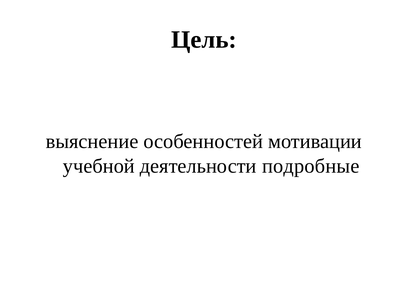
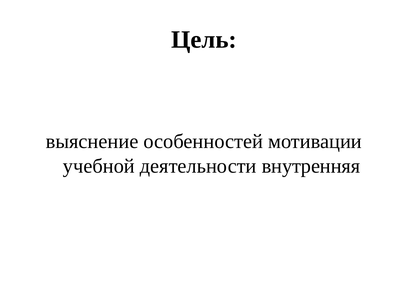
подробные: подробные -> внутренняя (311, 166)
